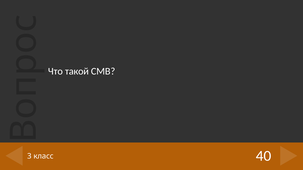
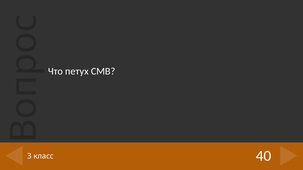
такой: такой -> петух (77, 71)
